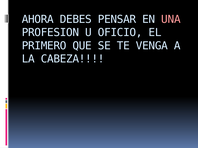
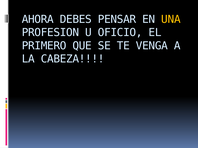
UNA colour: pink -> yellow (171, 19)
